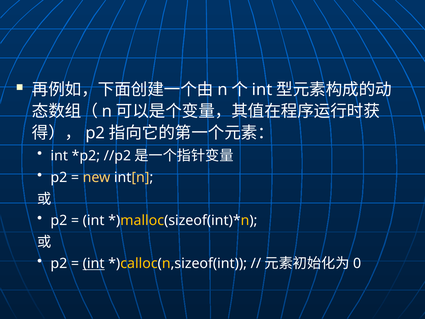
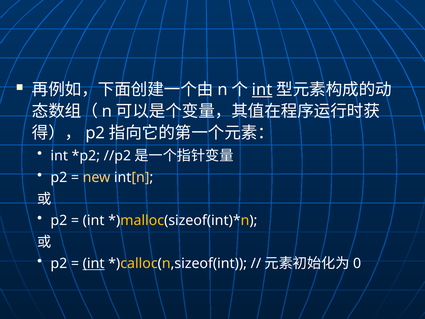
int underline: none -> present (262, 90)
